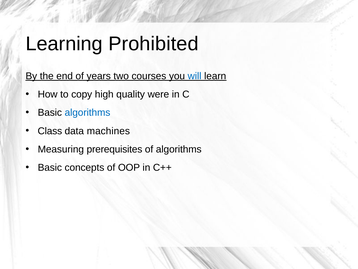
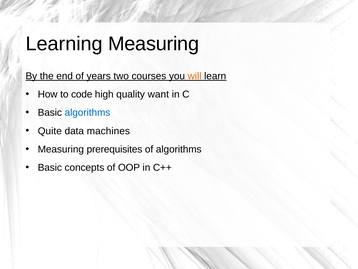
Learning Prohibited: Prohibited -> Measuring (154, 44)
will colour: blue -> orange (195, 76)
copy: copy -> code (82, 94)
were: were -> want (158, 94)
Class: Class -> Quite (50, 131)
